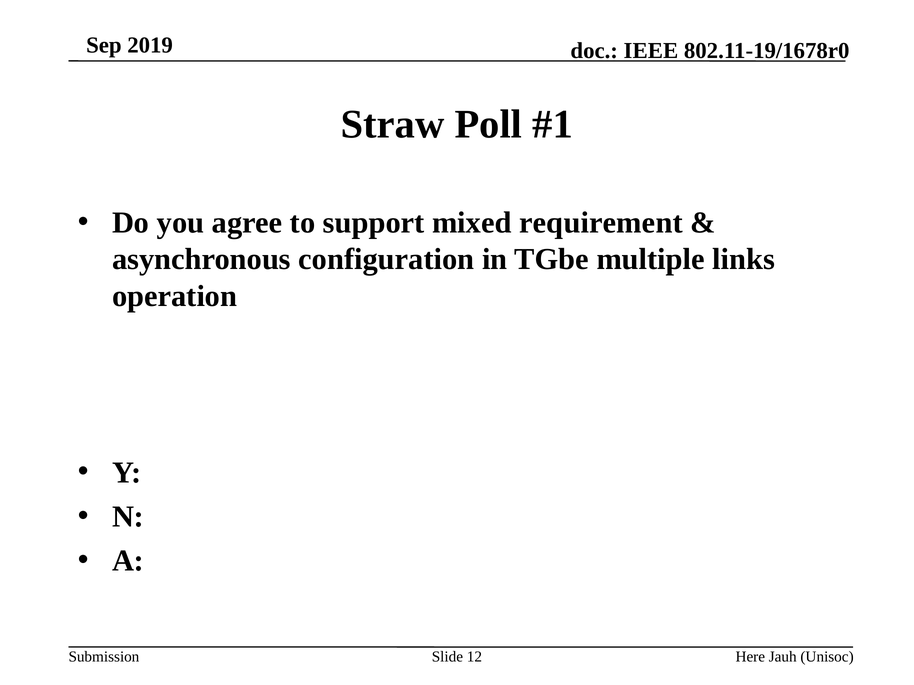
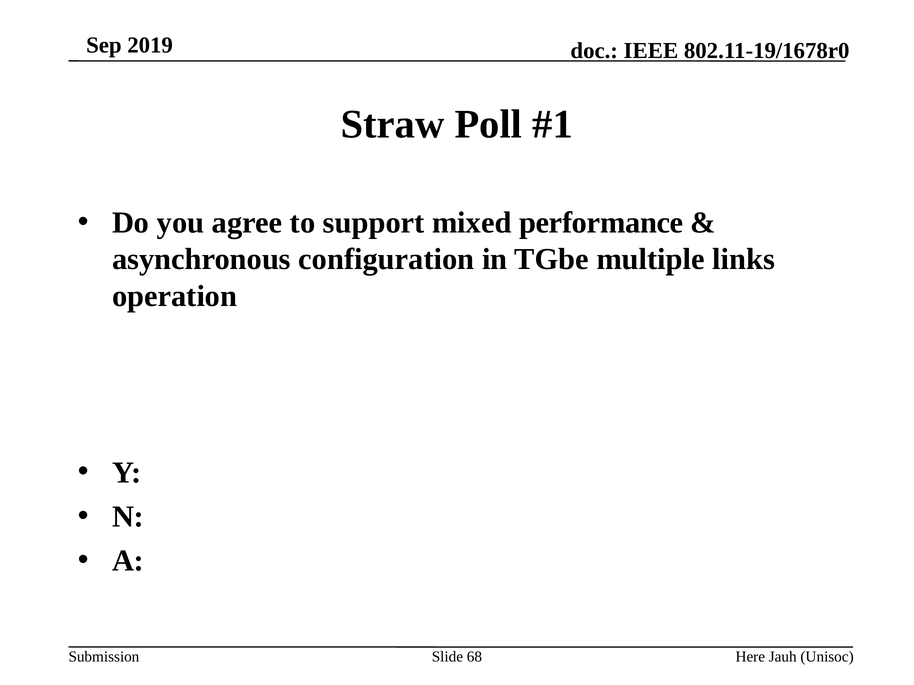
requirement: requirement -> performance (601, 223)
12: 12 -> 68 (474, 657)
